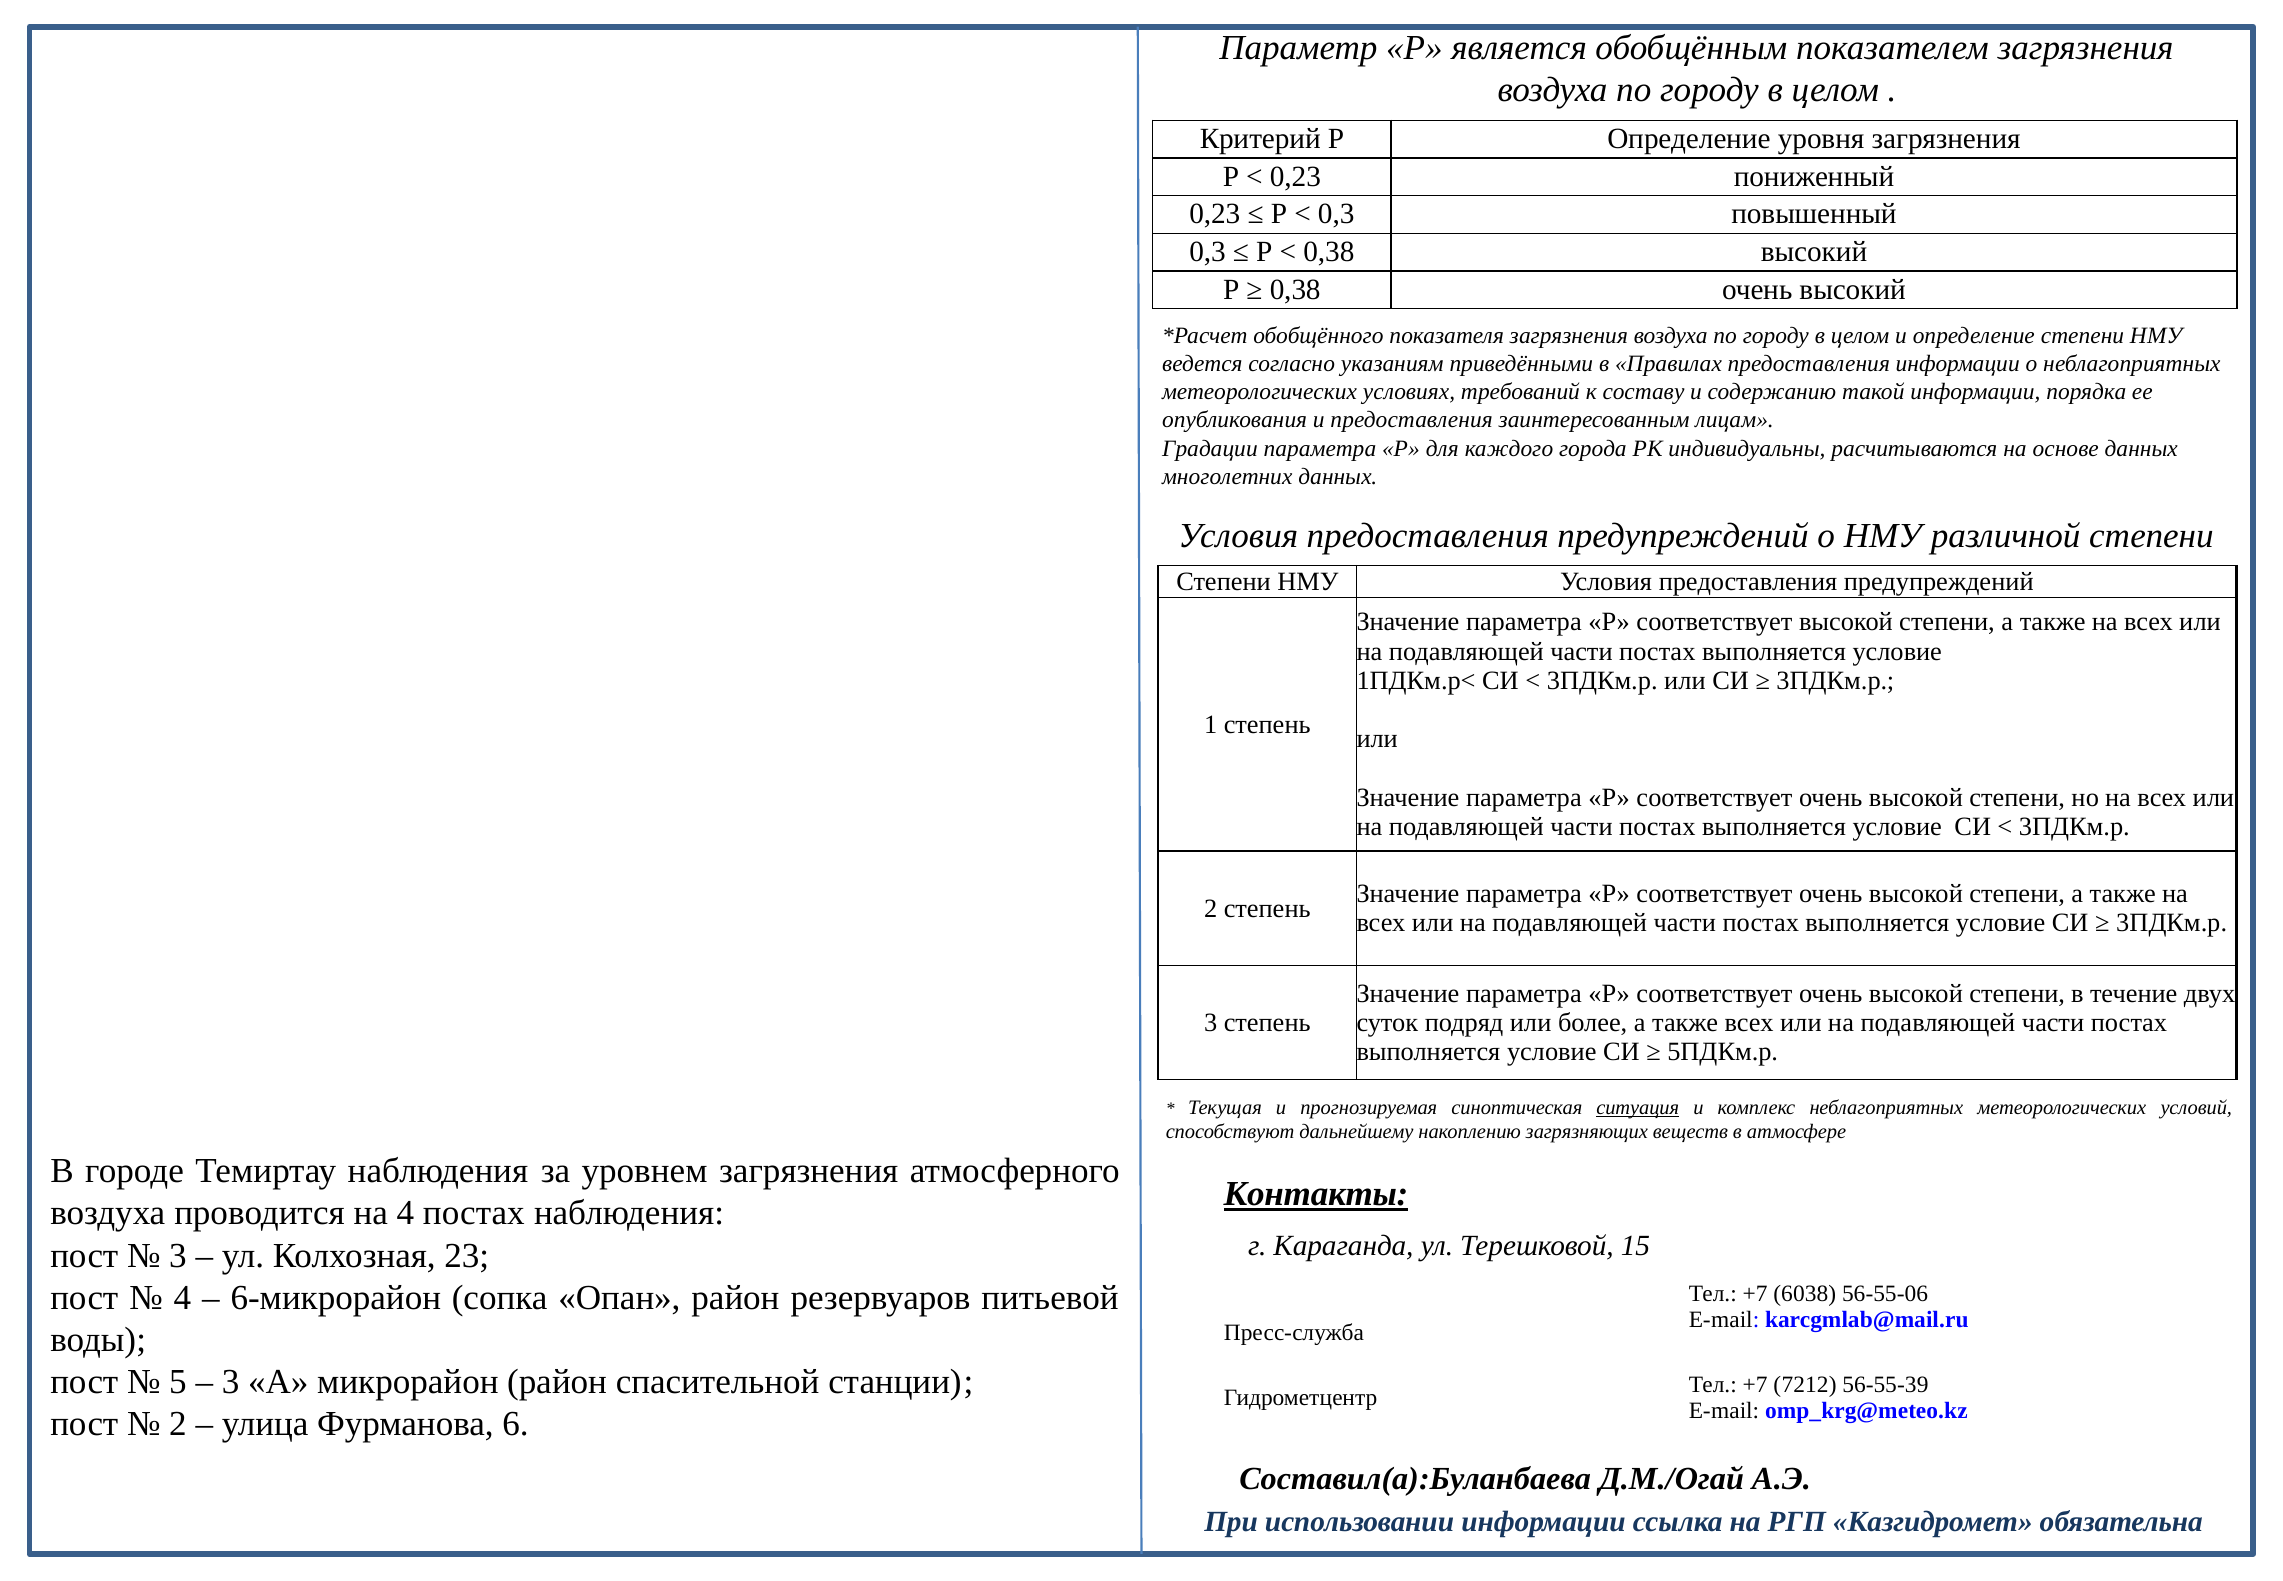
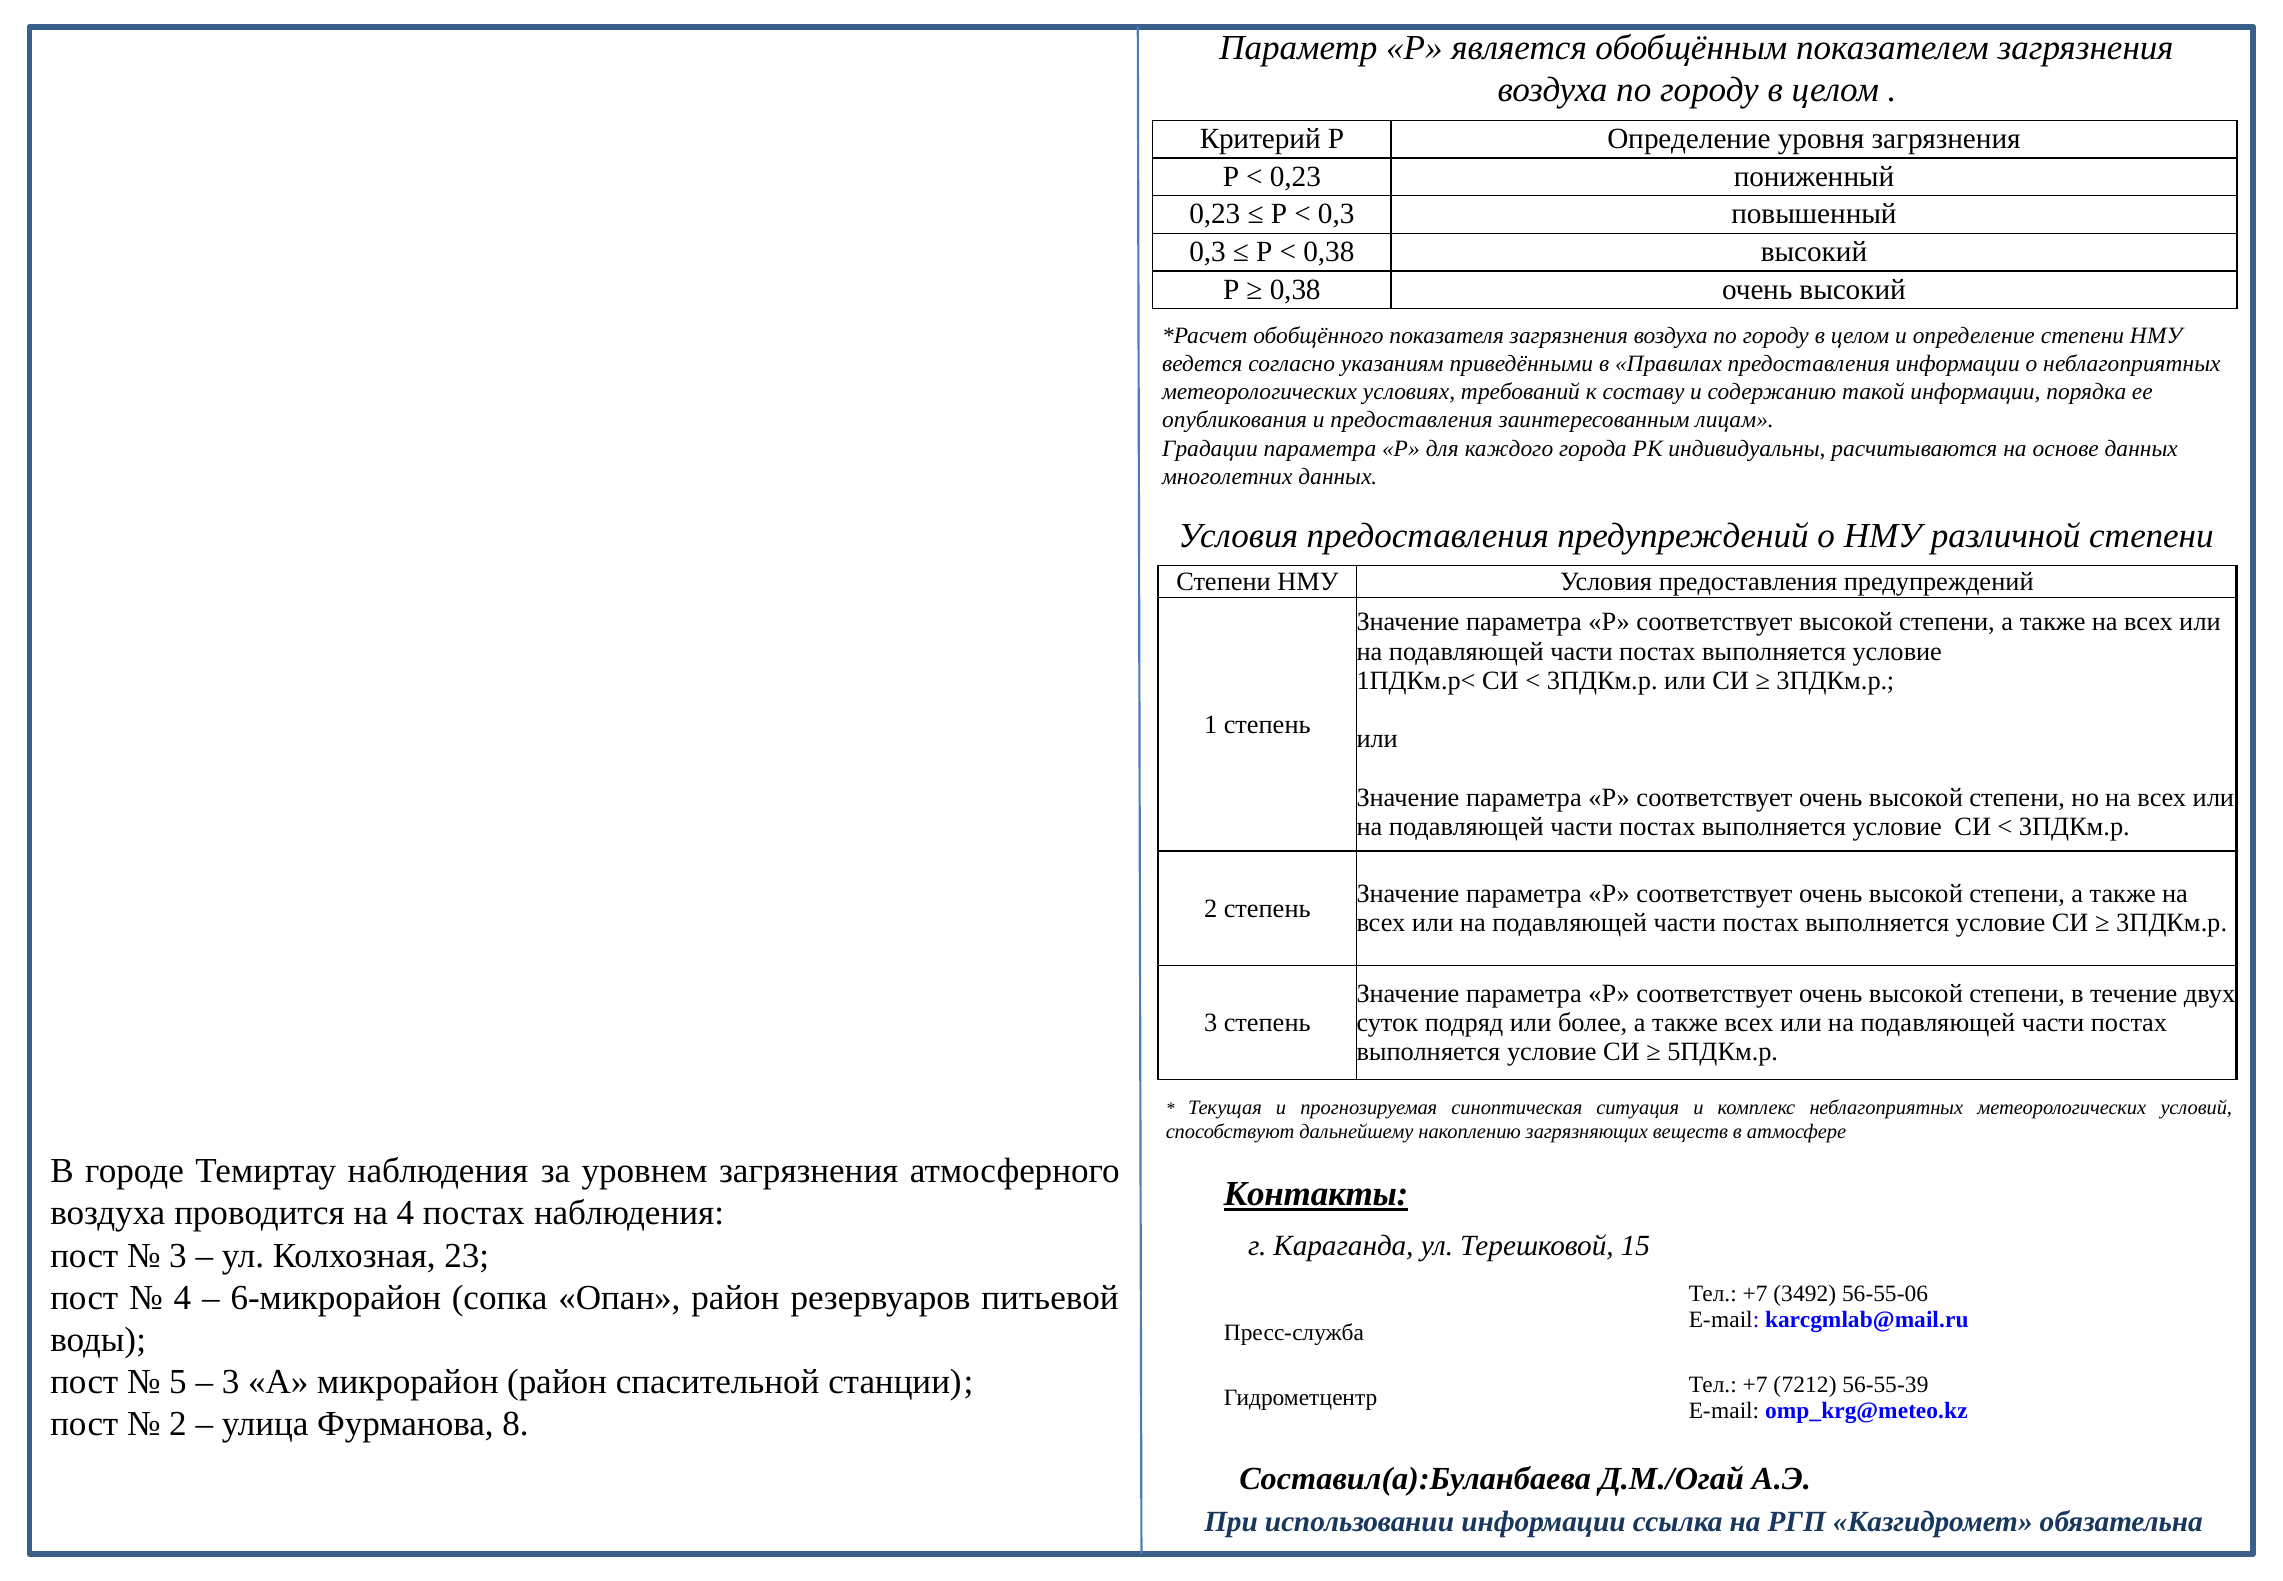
ситуация underline: present -> none (1638, 1107)
6038: 6038 -> 3492 (1805, 1293)
6: 6 -> 8 (516, 1424)
